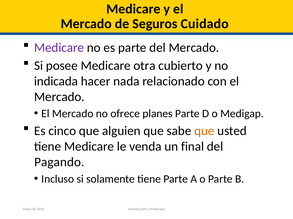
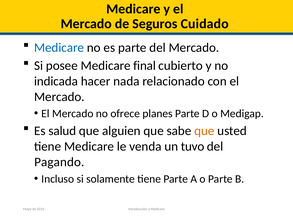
Medicare colour: purple -> blue (59, 48)
otra: otra -> final (145, 66)
cinco: cinco -> salud (62, 131)
final: final -> tuvo (193, 147)
